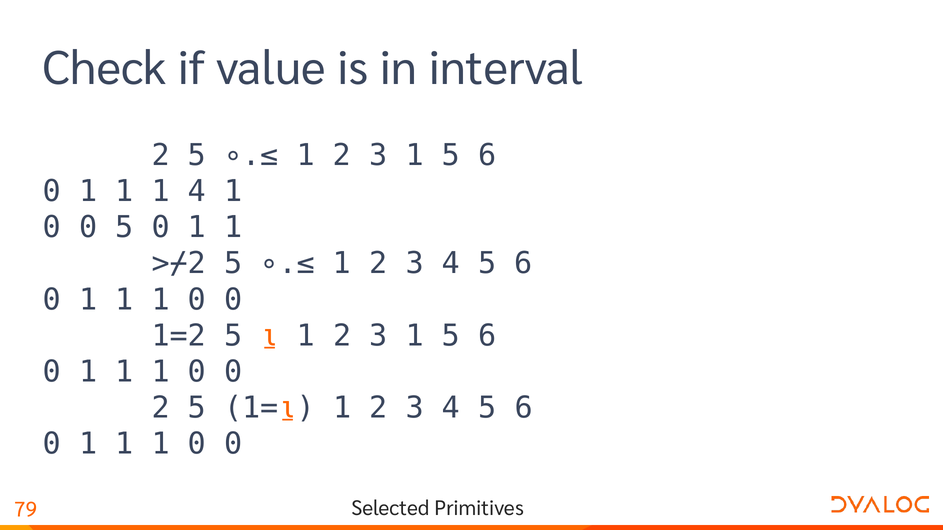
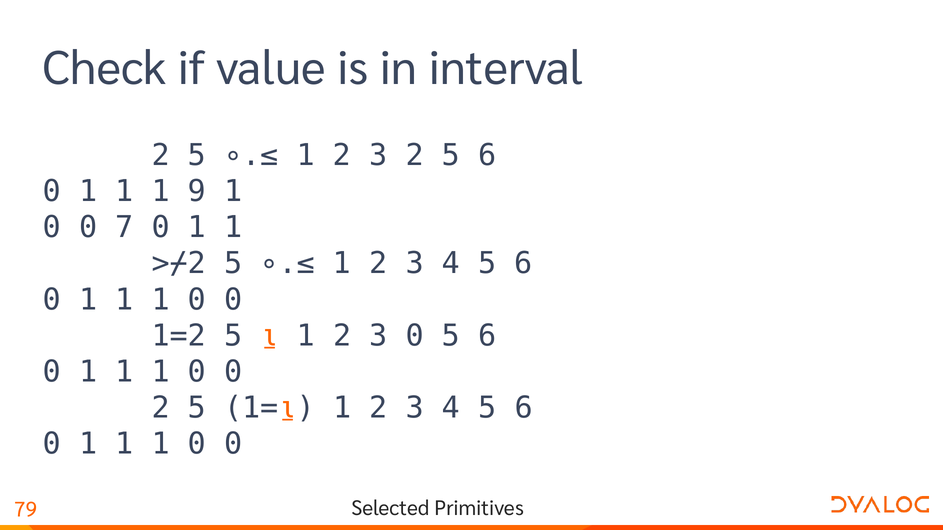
1: 1 -> 2 (415, 155)
1 4: 4 -> 9 (197, 191)
0 5: 5 -> 7 (124, 228)
1: 1 -> 0 (415, 336)
